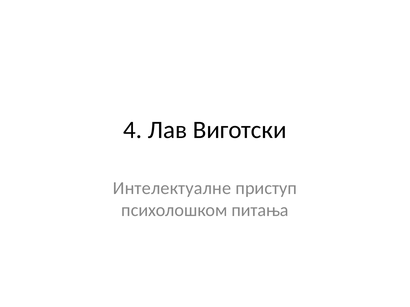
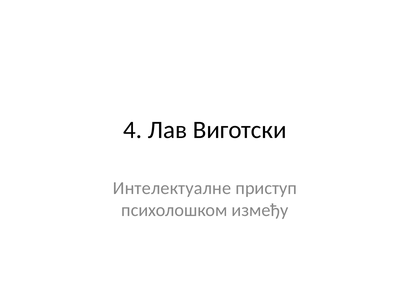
питања: питања -> између (260, 210)
